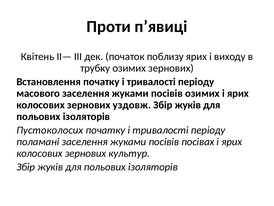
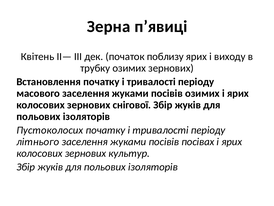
Проти: Проти -> Зерна (109, 27)
уздовж: уздовж -> снігової (132, 105)
поламані: поламані -> літнього (38, 141)
